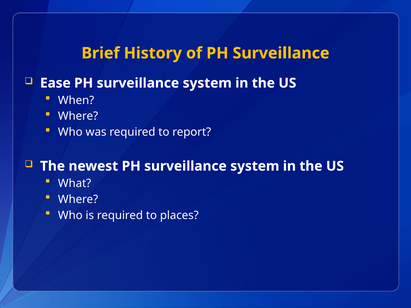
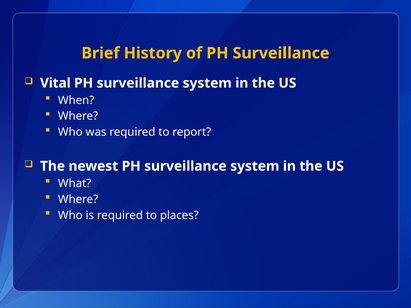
Ease: Ease -> Vital (55, 83)
